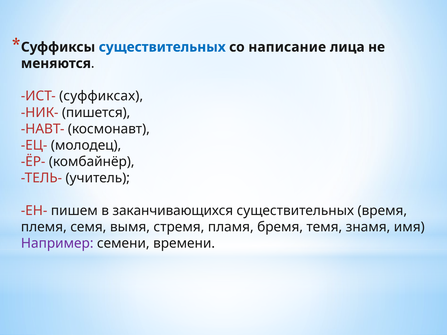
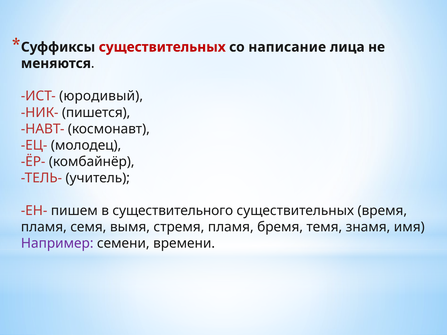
существительных colour: blue -> red (162, 47)
суффиксах: суффиксах -> юродивый (101, 96)
заканчивающихся: заканчивающихся -> существительного (173, 211)
племя: племя -> пламя (44, 227)
